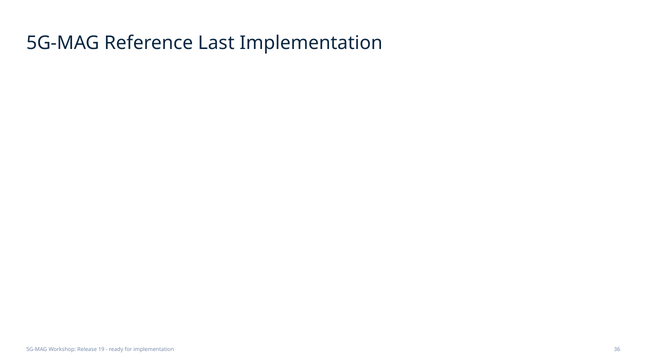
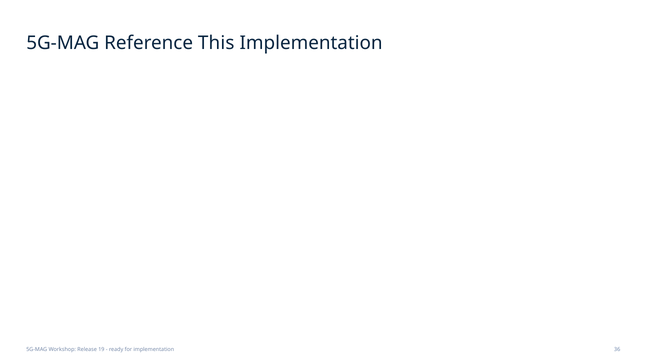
Last: Last -> This (216, 43)
